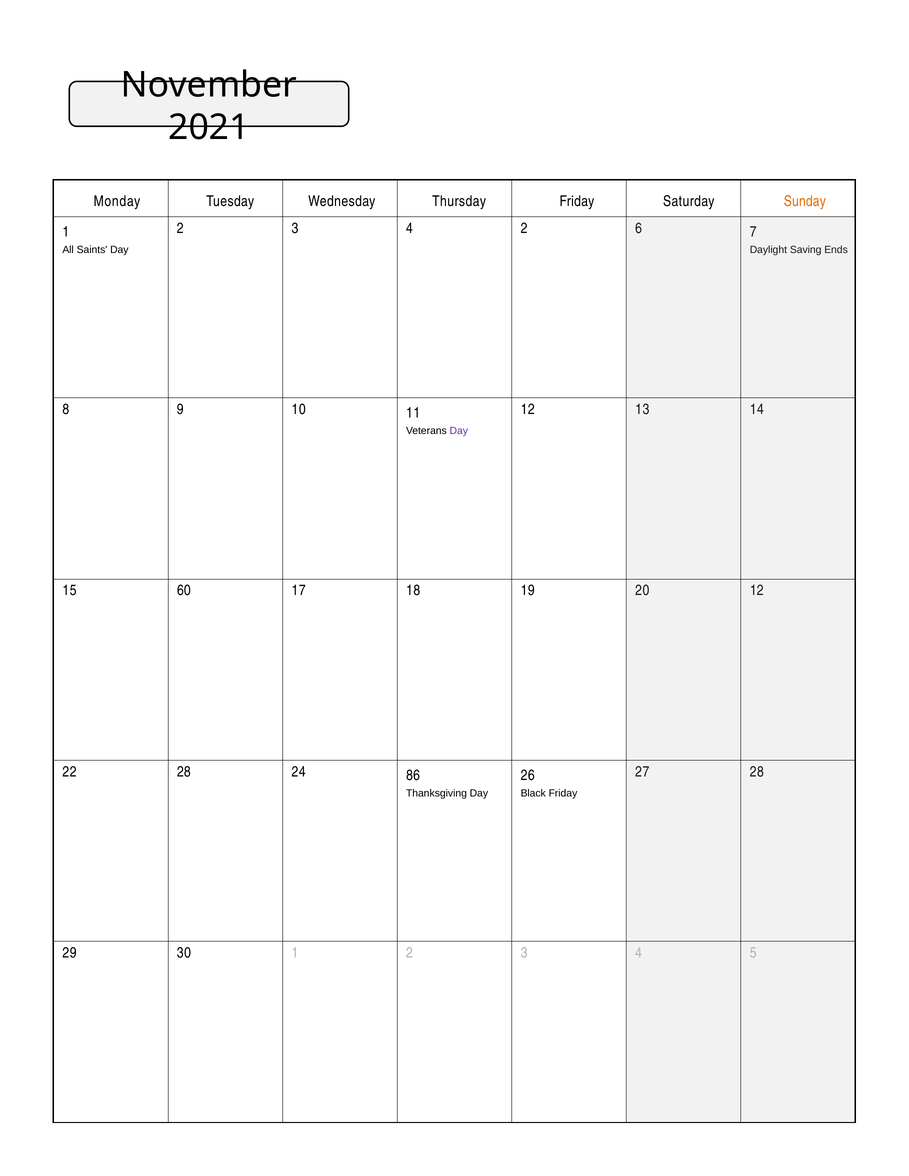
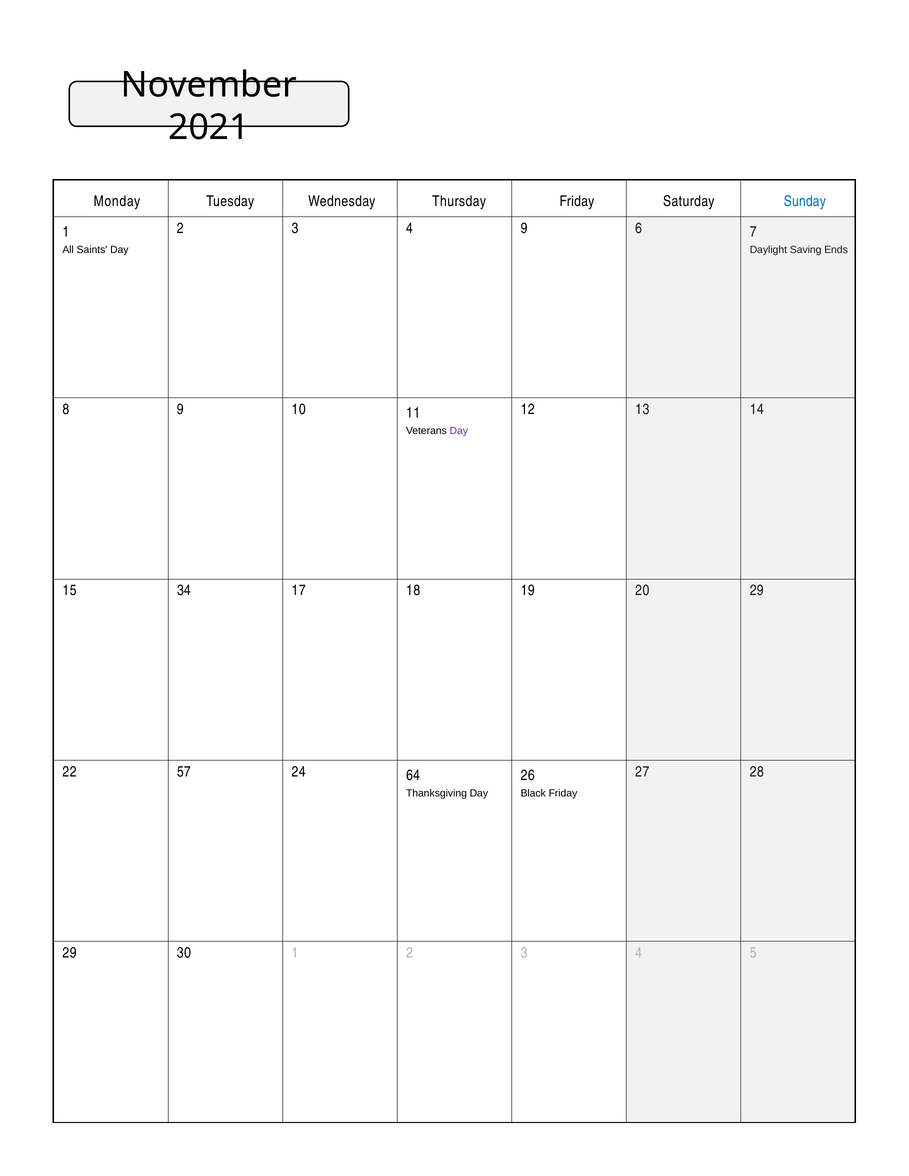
Sunday colour: orange -> blue (805, 202)
4 2: 2 -> 9 (524, 228)
60: 60 -> 34 (184, 591)
20 12: 12 -> 29 (757, 591)
22 28: 28 -> 57 (184, 772)
86: 86 -> 64 (413, 775)
